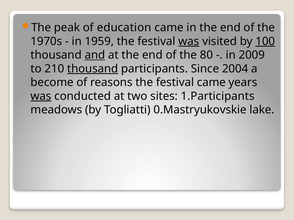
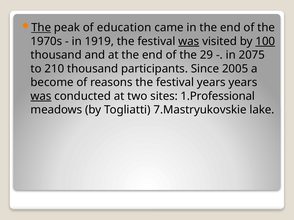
The underline: none -> present (41, 28)
1959: 1959 -> 1919 (99, 41)
and underline: present -> none (95, 55)
80: 80 -> 29 (207, 55)
2009: 2009 -> 2075 (252, 55)
thousand underline: present -> none (93, 69)
2004: 2004 -> 2005 (235, 69)
festival came: came -> years (211, 83)
1.Participants: 1.Participants -> 1.Professional (218, 96)
0.Mastryukovskie: 0.Mastryukovskie -> 7.Mastryukovskie (200, 110)
